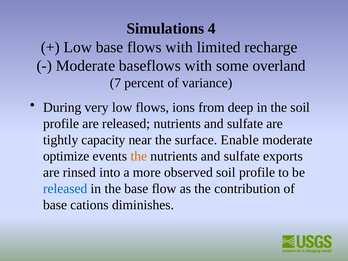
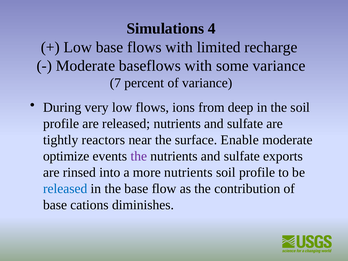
some overland: overland -> variance (279, 66)
capacity: capacity -> reactors (103, 140)
the colour: orange -> purple (139, 156)
more observed: observed -> nutrients (188, 172)
